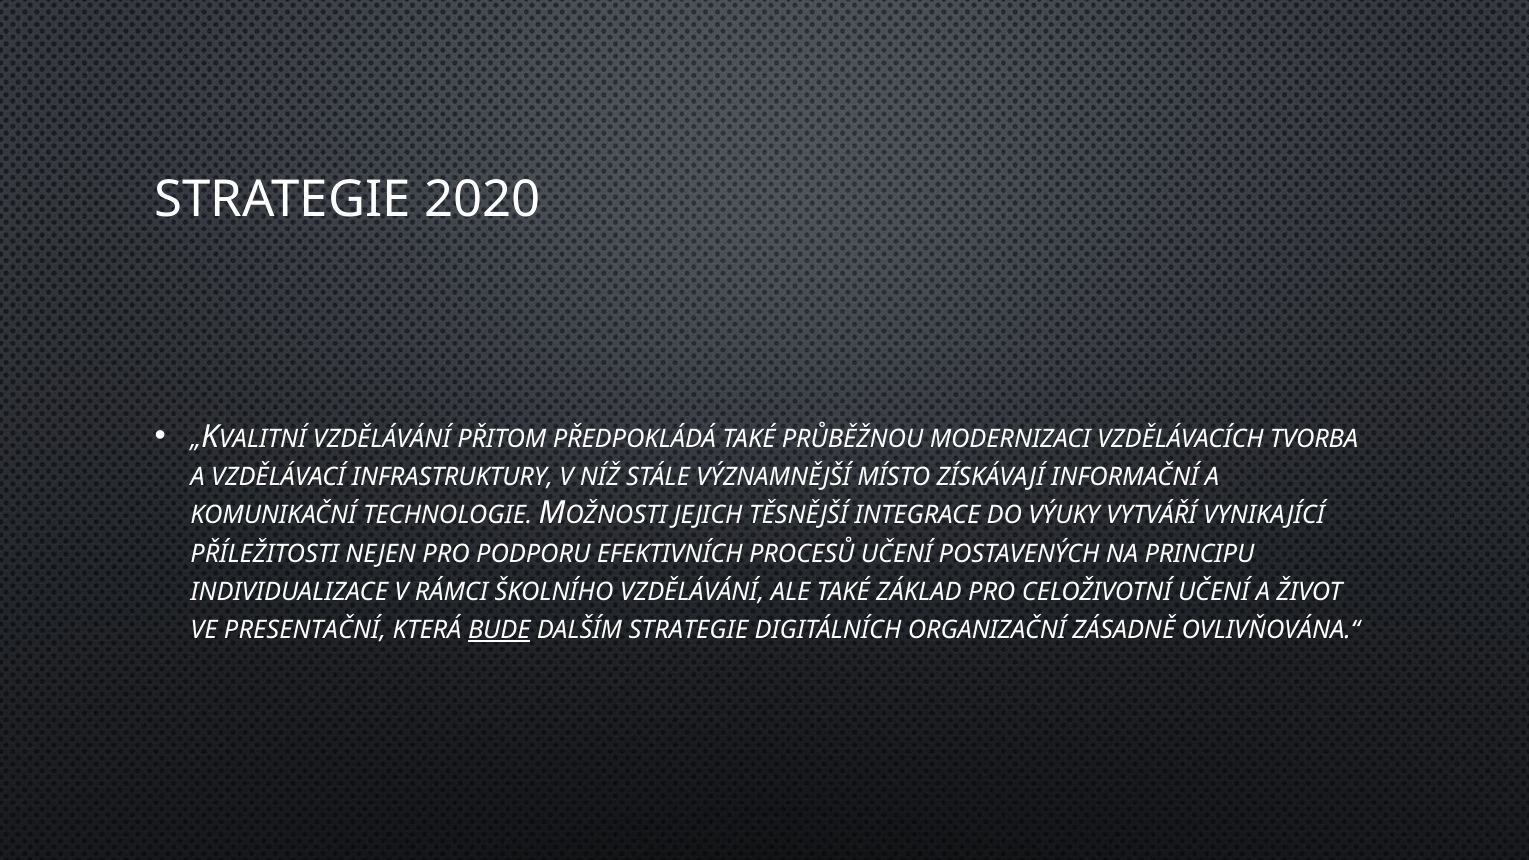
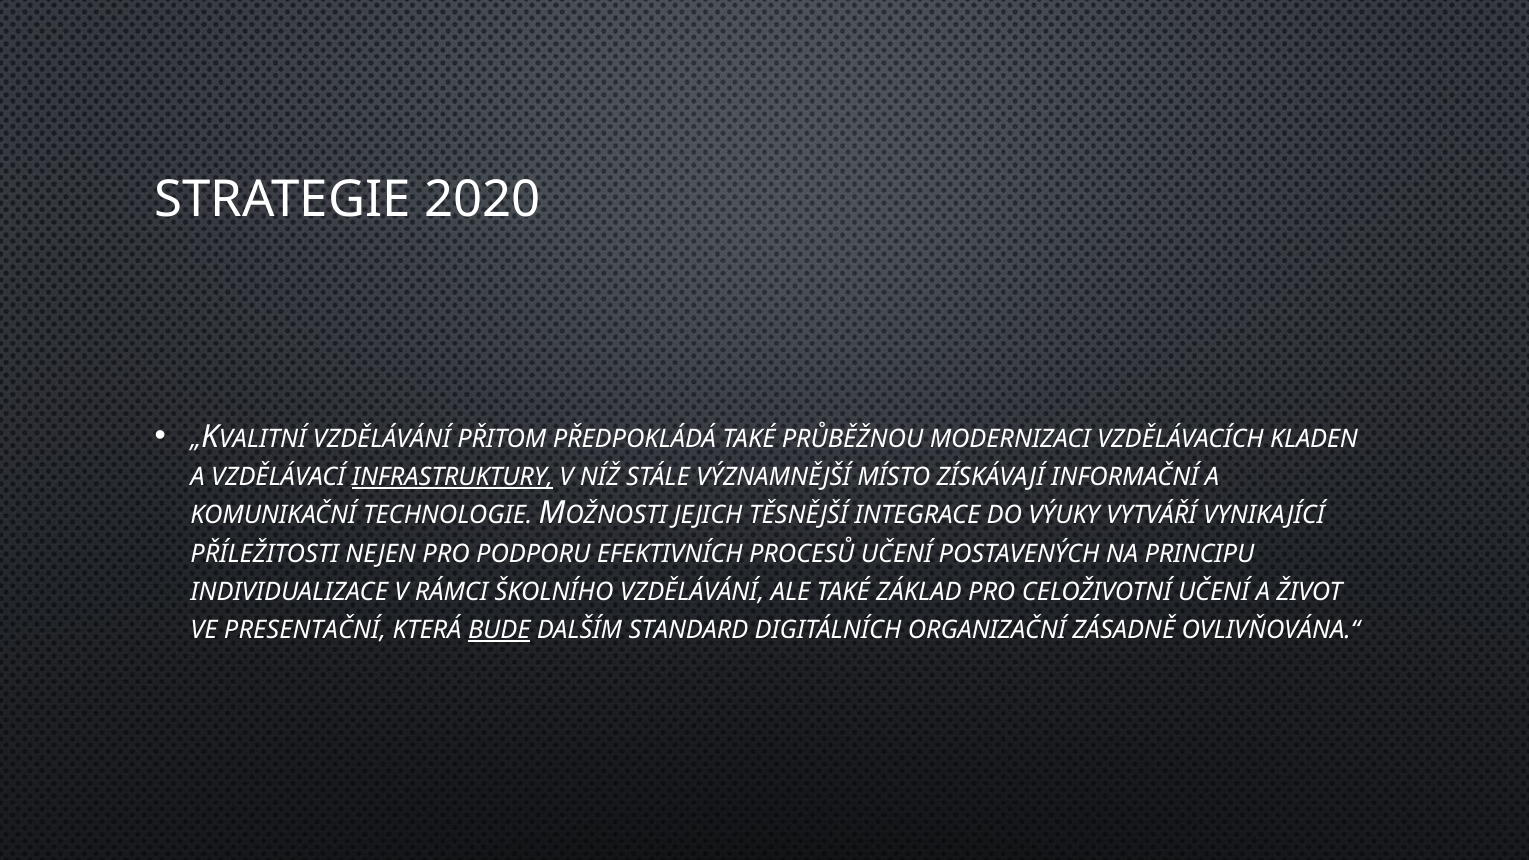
TVORBA: TVORBA -> KLADEN (1314, 439)
INFRASTRUKTURY underline: none -> present (453, 477)
DALŠÍM STRATEGIE: STRATEGIE -> STANDARD (688, 630)
